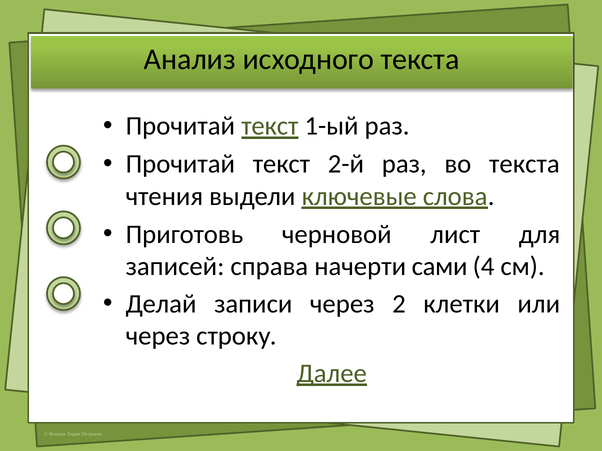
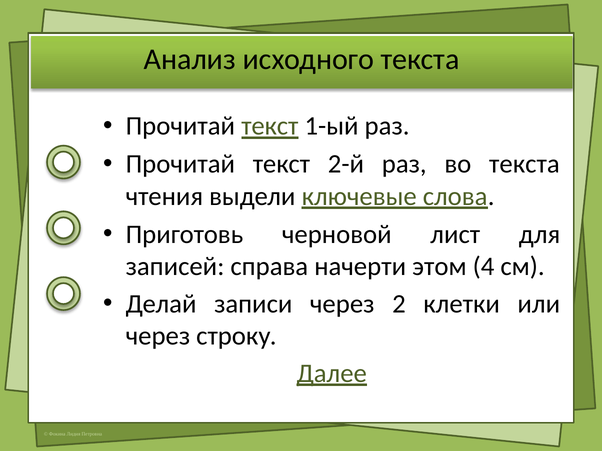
сами: сами -> этом (439, 267)
